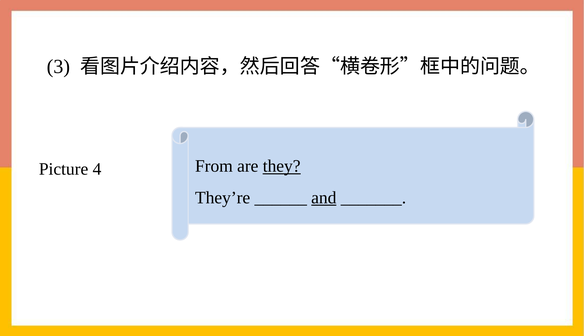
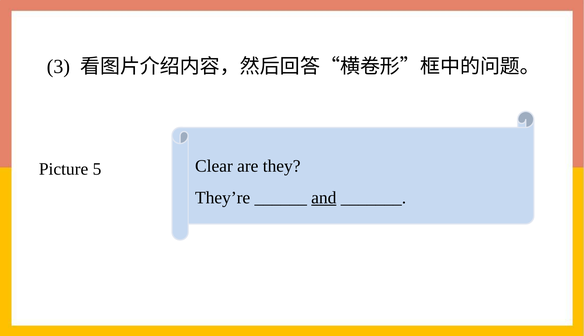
From: From -> Clear (214, 166)
they underline: present -> none (282, 166)
4: 4 -> 5 (97, 169)
